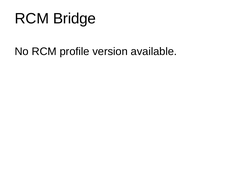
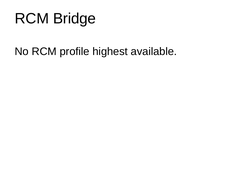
version: version -> highest (110, 52)
